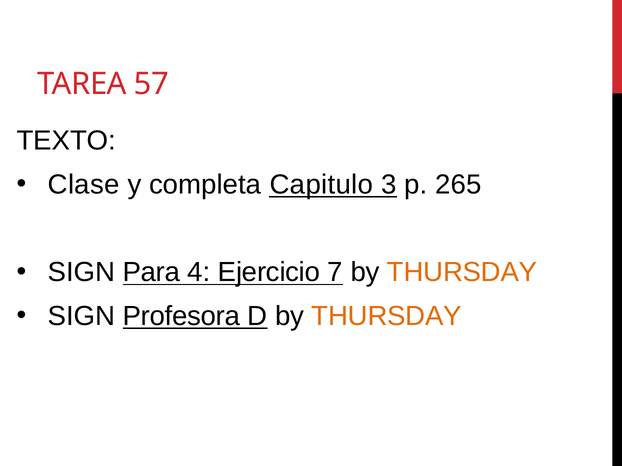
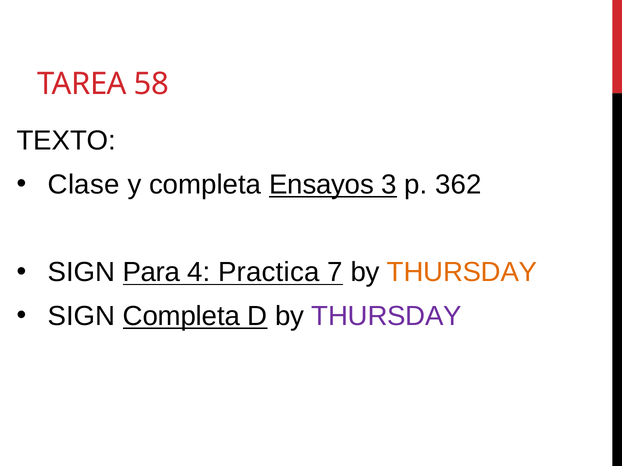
57: 57 -> 58 (151, 84)
Capitulo: Capitulo -> Ensayos (322, 185)
265: 265 -> 362 (458, 185)
Ejercicio: Ejercicio -> Practica (269, 273)
SIGN Profesora: Profesora -> Completa (181, 317)
THURSDAY colour: orange -> purple (387, 317)
